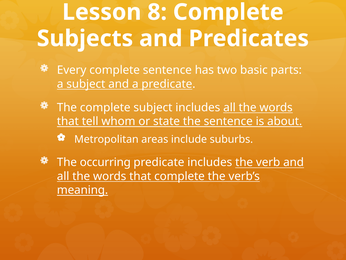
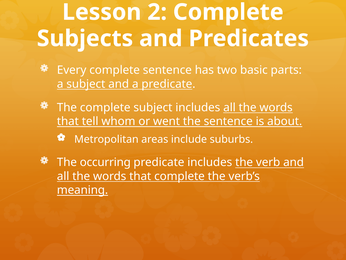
8: 8 -> 2 (157, 12)
state: state -> went (167, 121)
